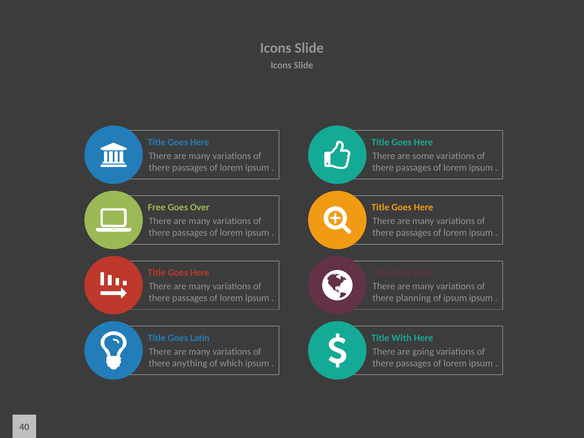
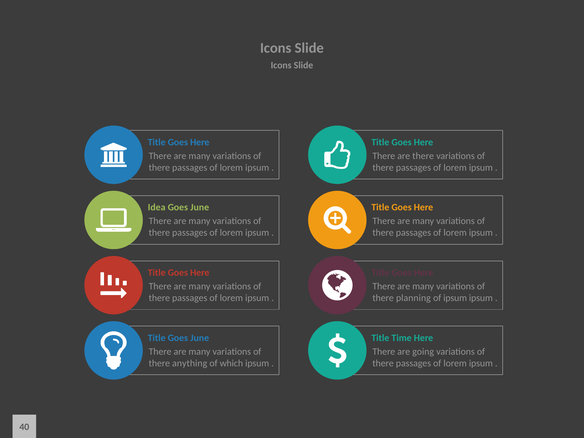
are some: some -> there (423, 156)
Free: Free -> Idea (157, 207)
Over: Over -> June (200, 207)
Title Goes Latin: Latin -> June (200, 338)
With: With -> Time (402, 338)
